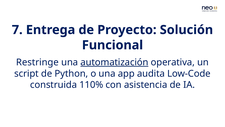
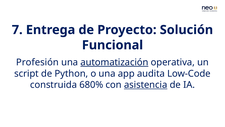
Restringe: Restringe -> Profesión (37, 62)
110%: 110% -> 680% (91, 85)
asistencia underline: none -> present (146, 85)
